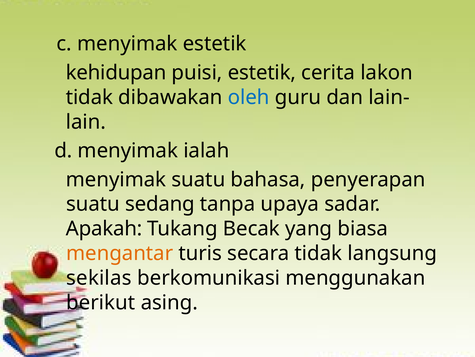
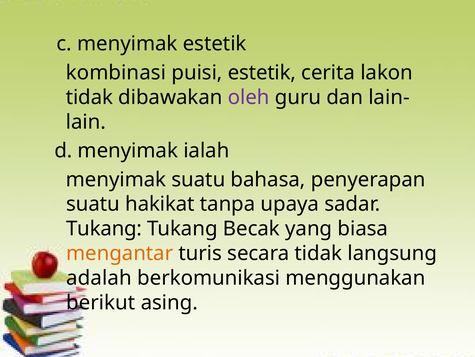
kehidupan: kehidupan -> kombinasi (116, 73)
oleh colour: blue -> purple (249, 97)
sedang: sedang -> hakikat (160, 204)
Apakah: Apakah -> Tukang (104, 228)
sekilas: sekilas -> adalah (99, 277)
